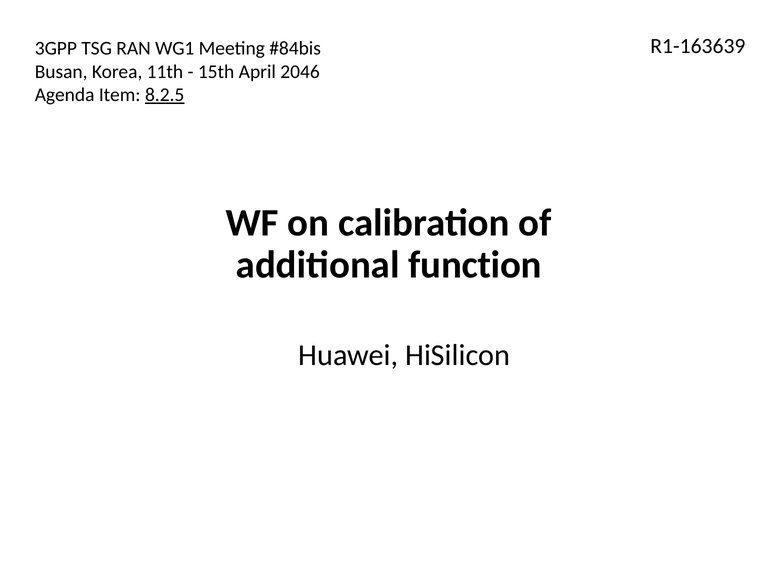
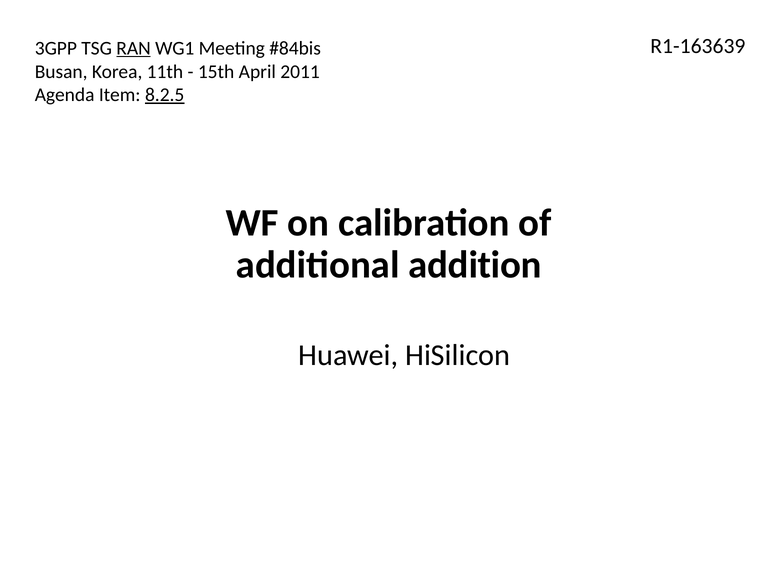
RAN underline: none -> present (134, 48)
2046: 2046 -> 2011 (300, 72)
function: function -> addition (475, 265)
